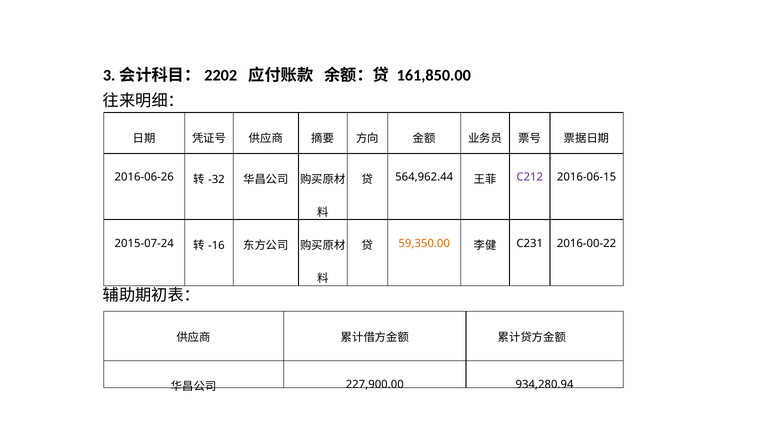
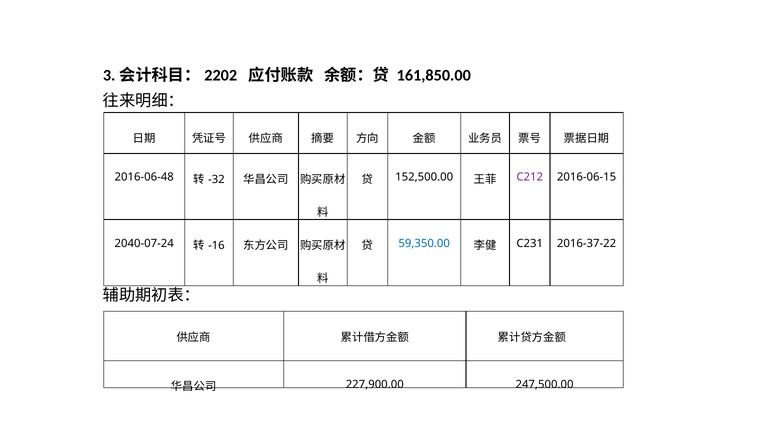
2016-06-26: 2016-06-26 -> 2016-06-48 (144, 177)
564,962.44: 564,962.44 -> 152,500.00 (424, 177)
2015-07-24: 2015-07-24 -> 2040-07-24 (144, 243)
59,350.00 colour: orange -> blue (424, 243)
2016-00-22: 2016-00-22 -> 2016-37-22 (587, 243)
934,280.94: 934,280.94 -> 247,500.00 (545, 385)
